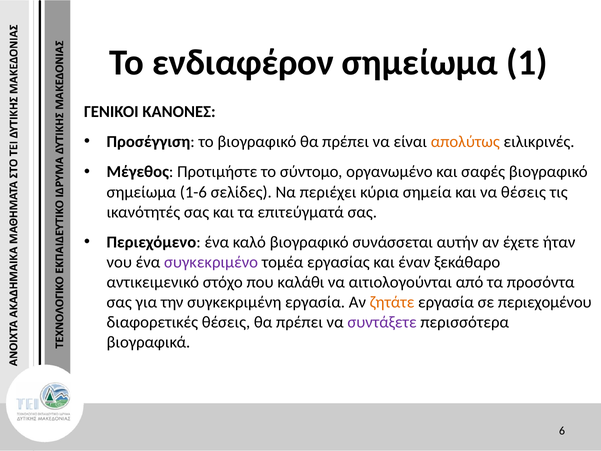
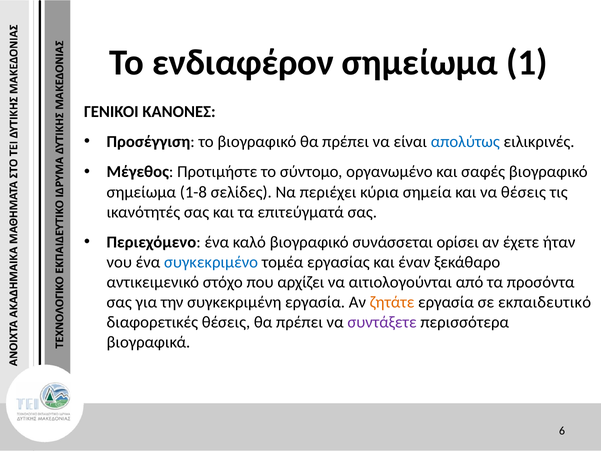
απολύτως colour: orange -> blue (465, 142)
1-6: 1-6 -> 1-8 (193, 192)
αυτήν: αυτήν -> ορίσει (458, 242)
συγκεκριμένο colour: purple -> blue (211, 262)
καλάθι: καλάθι -> αρχίζει (301, 282)
περιεχομένου: περιεχομένου -> εκπαιδευτικό (545, 302)
